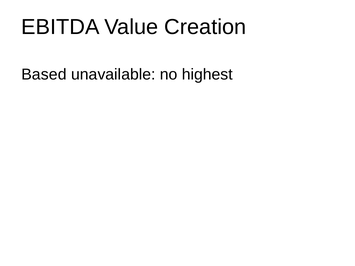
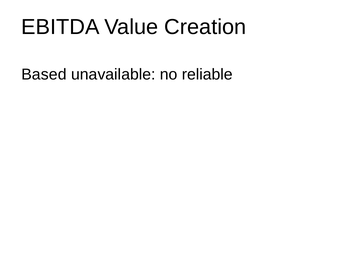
highest: highest -> reliable (207, 74)
